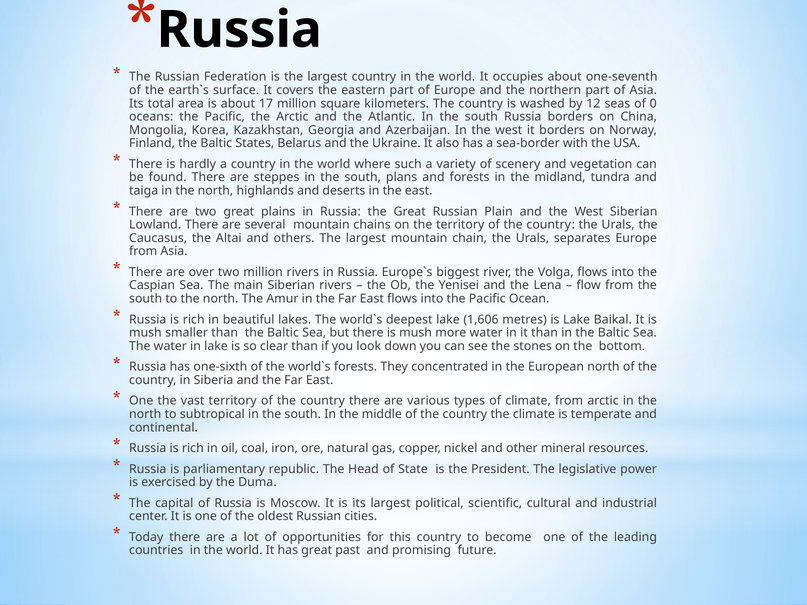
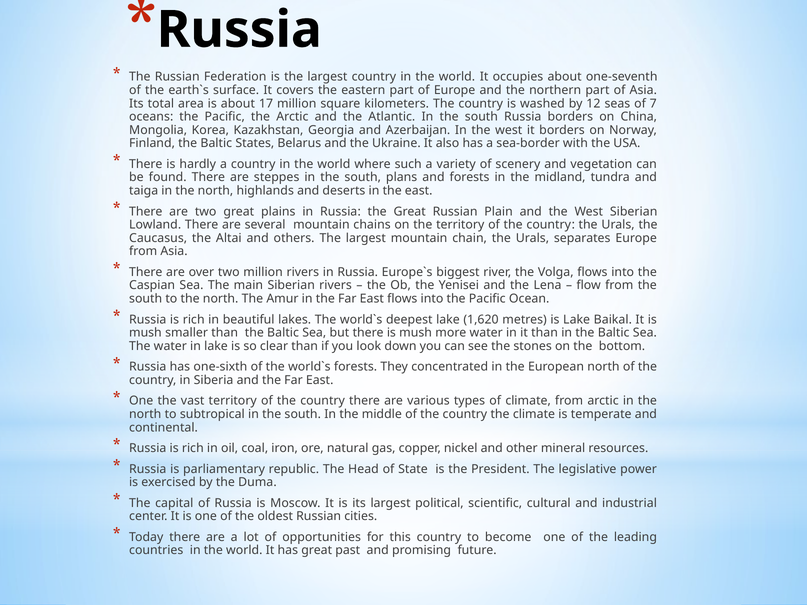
0: 0 -> 7 (653, 103)
1,606: 1,606 -> 1,620 (481, 320)
